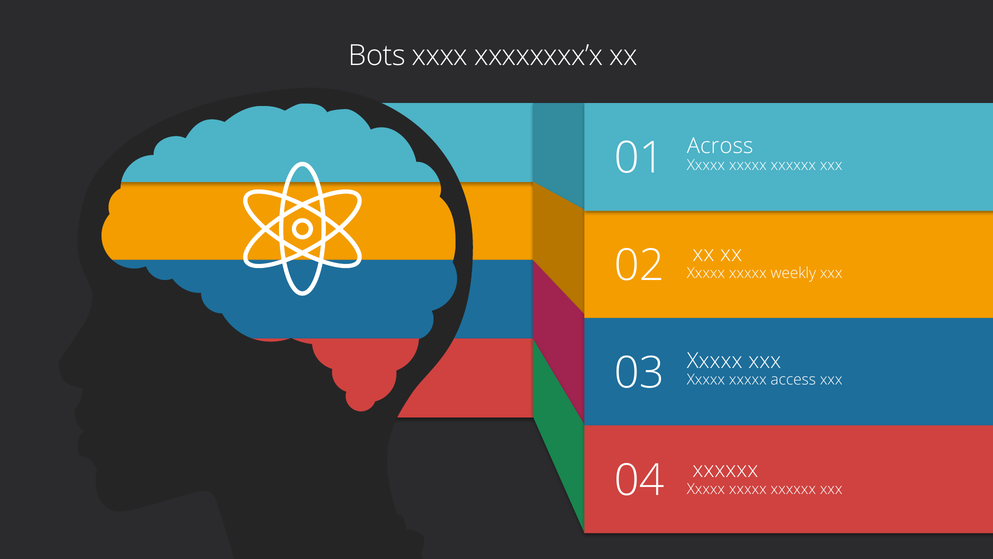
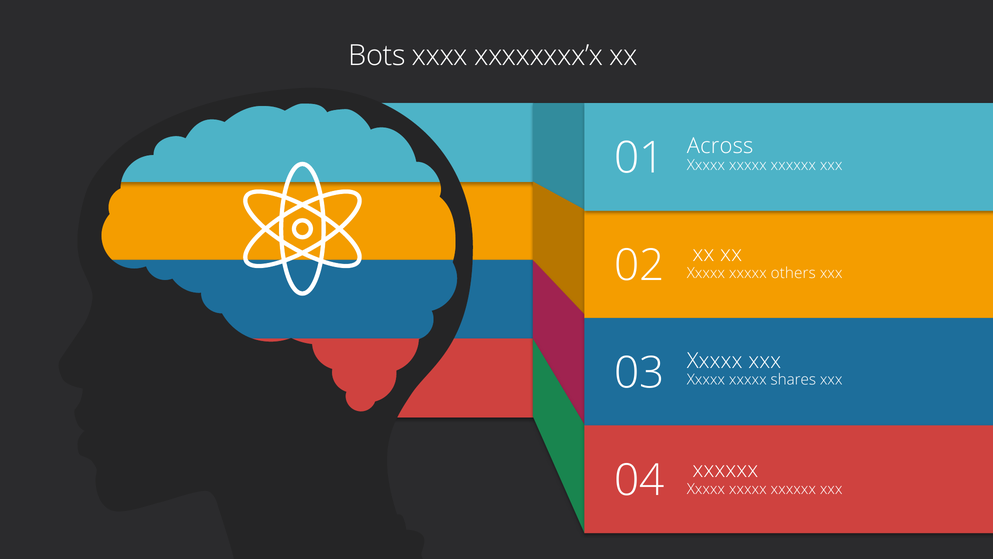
weekly: weekly -> others (793, 273)
access: access -> shares (793, 380)
